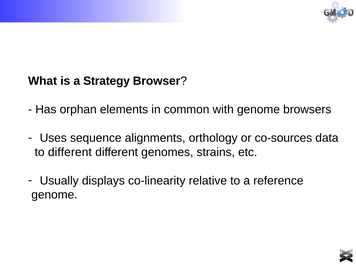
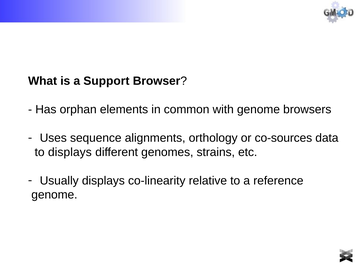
Strategy: Strategy -> Support (106, 81)
to different: different -> displays (70, 152)
